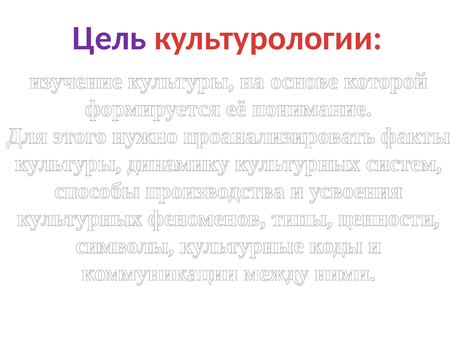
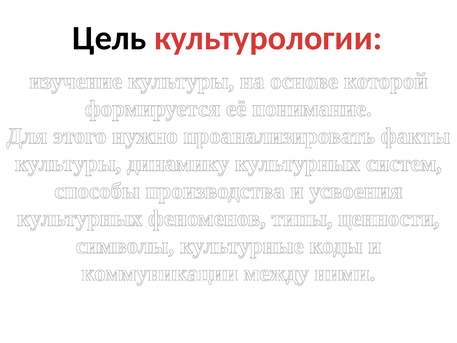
Цель colour: purple -> black (109, 38)
